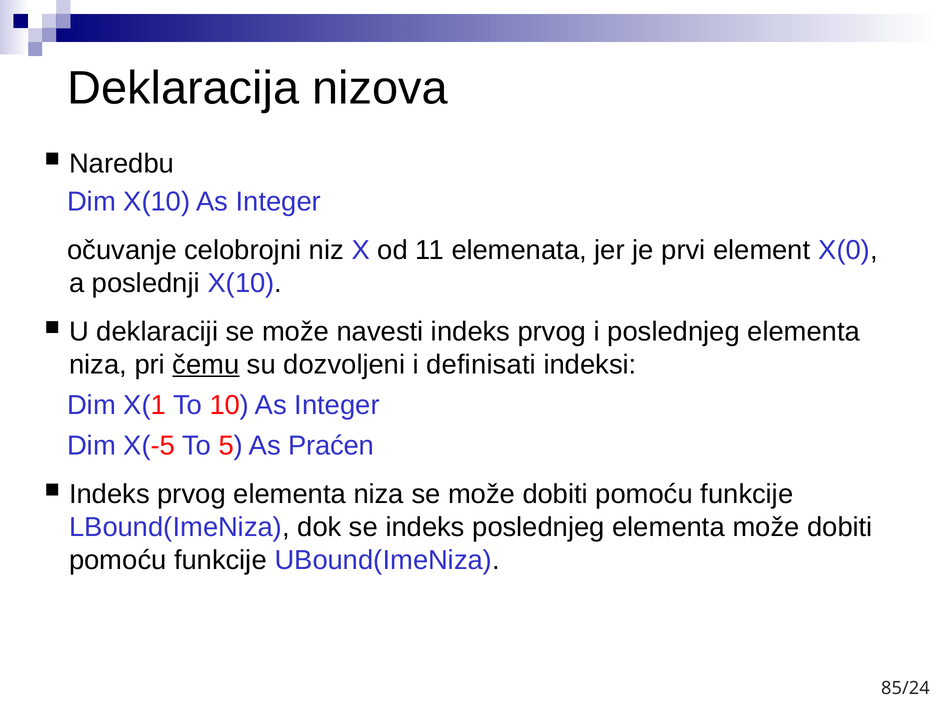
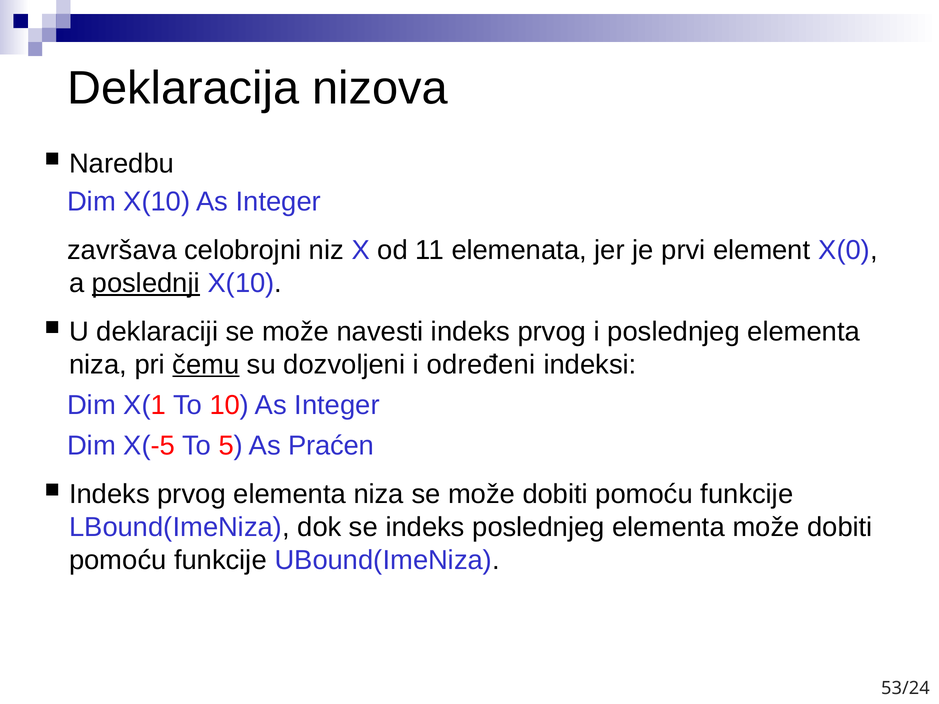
očuvanje: očuvanje -> završava (122, 250)
poslednji underline: none -> present (146, 283)
definisati: definisati -> određeni (481, 365)
85/24: 85/24 -> 53/24 (905, 689)
